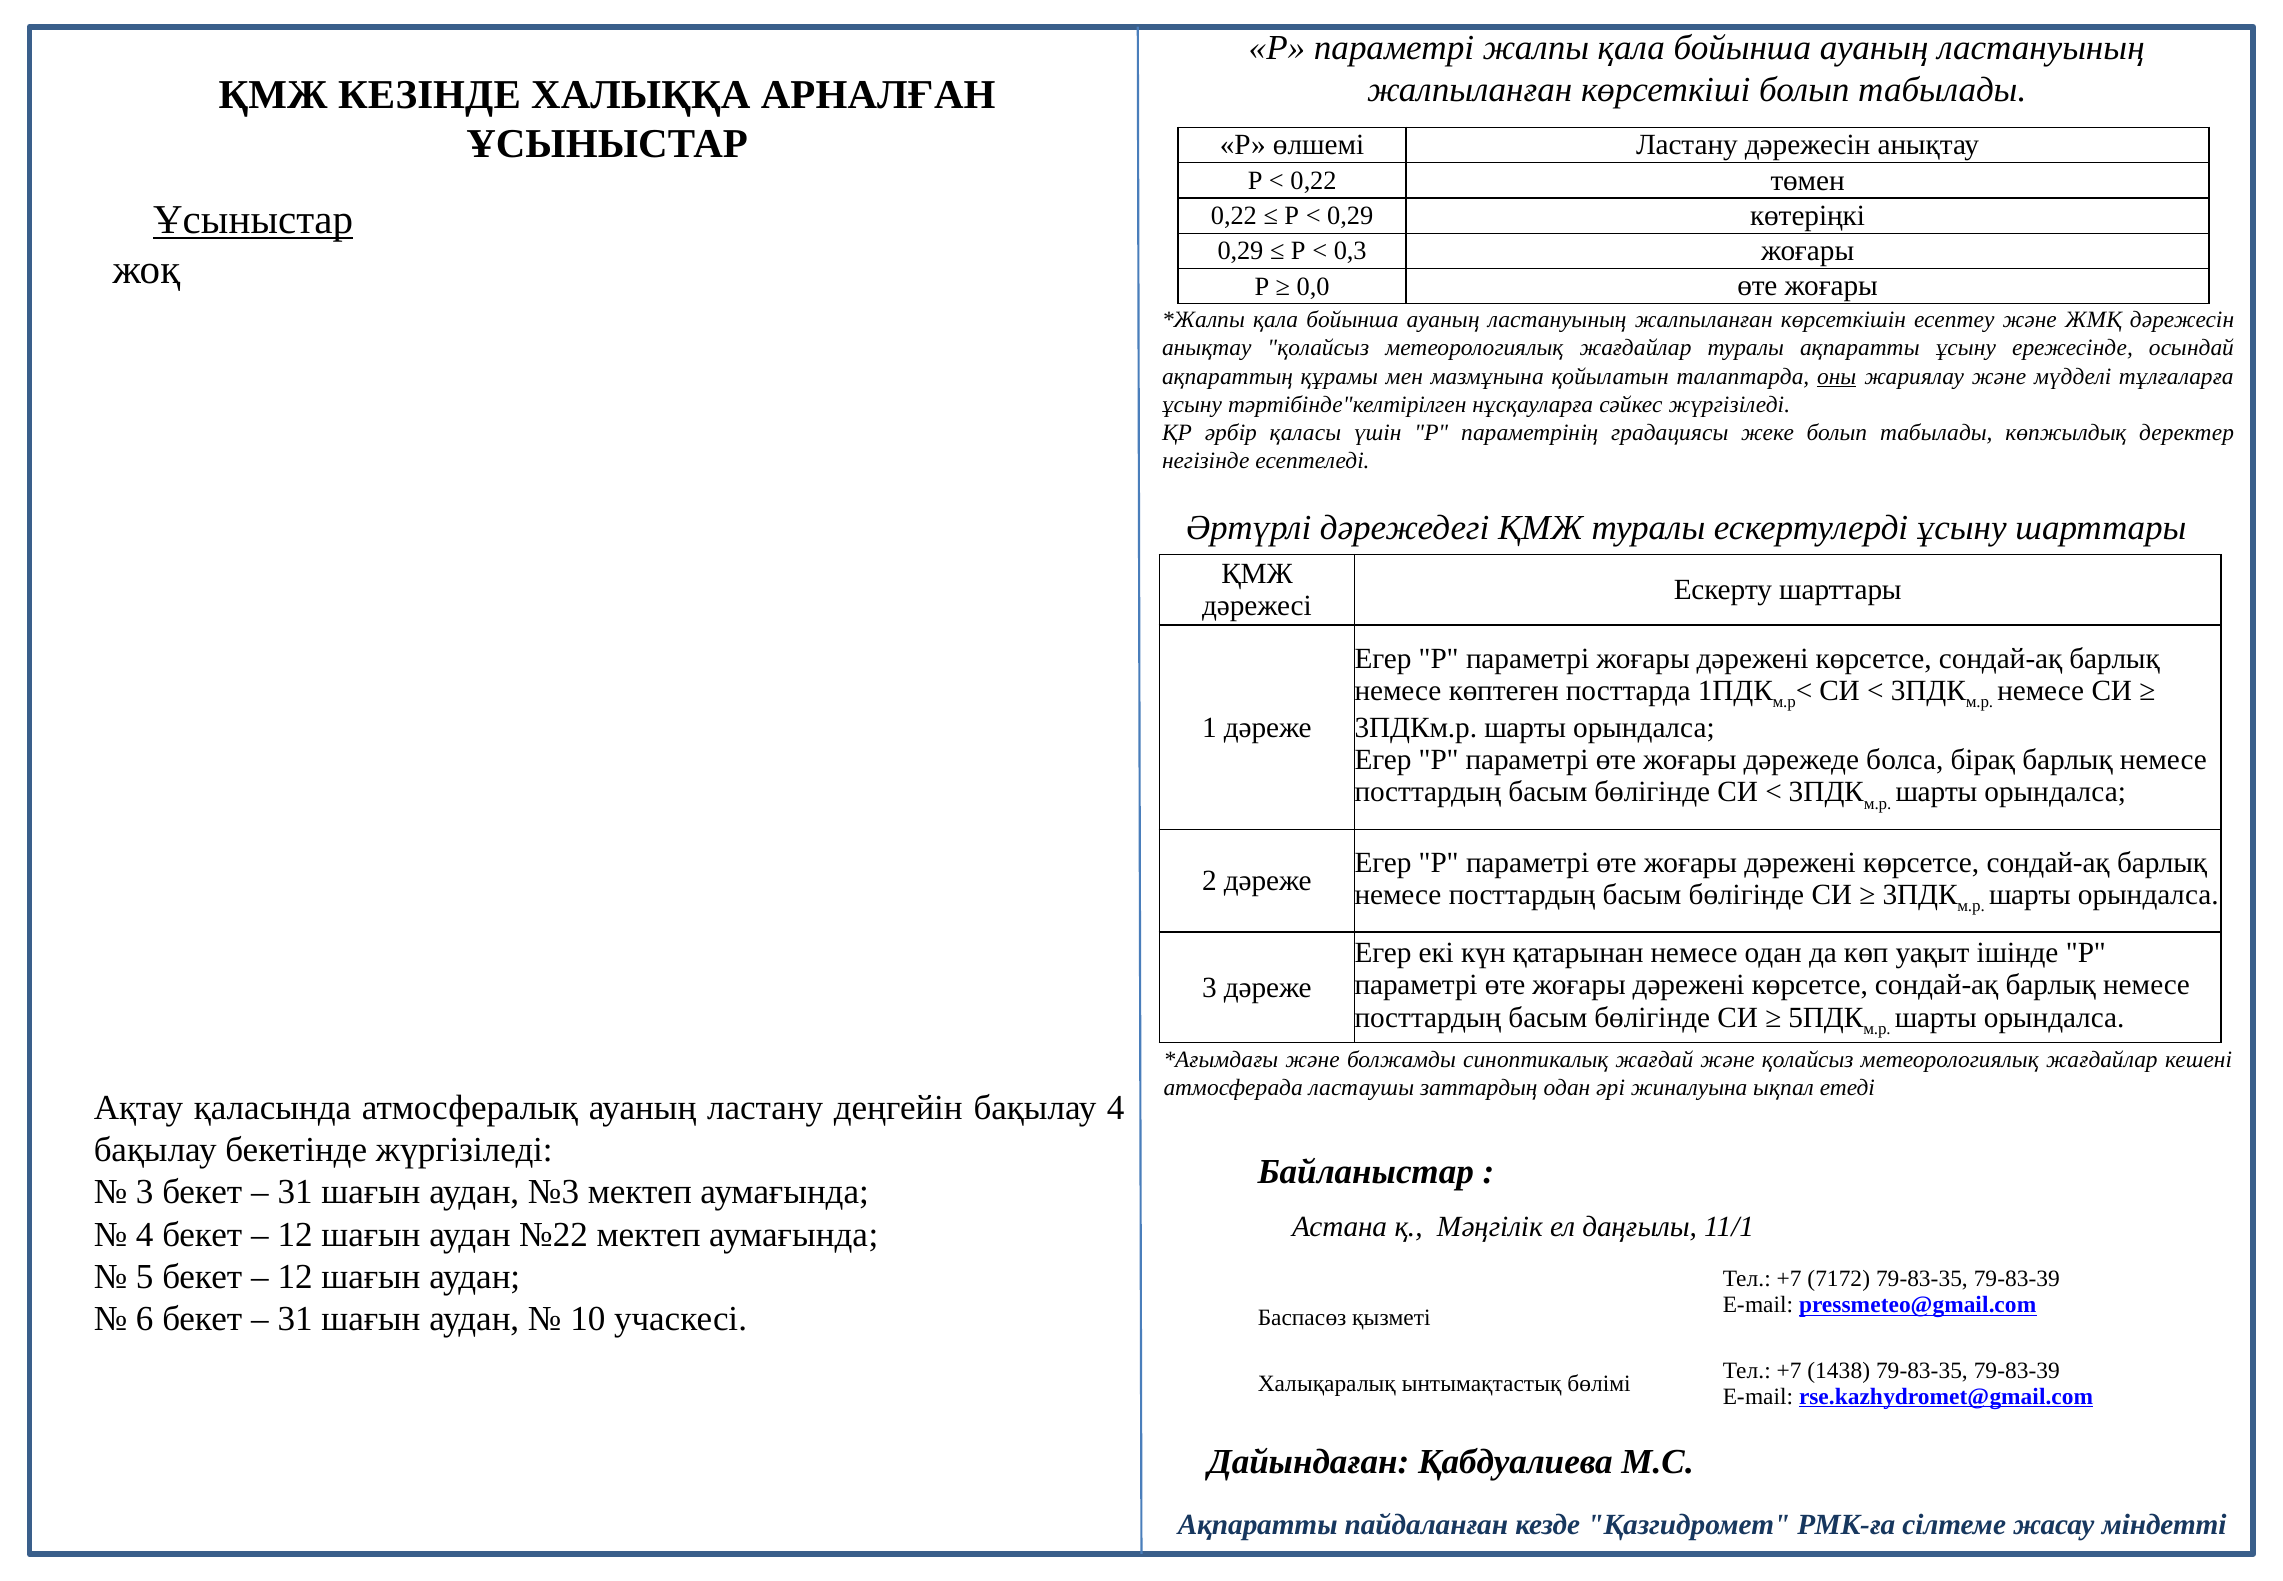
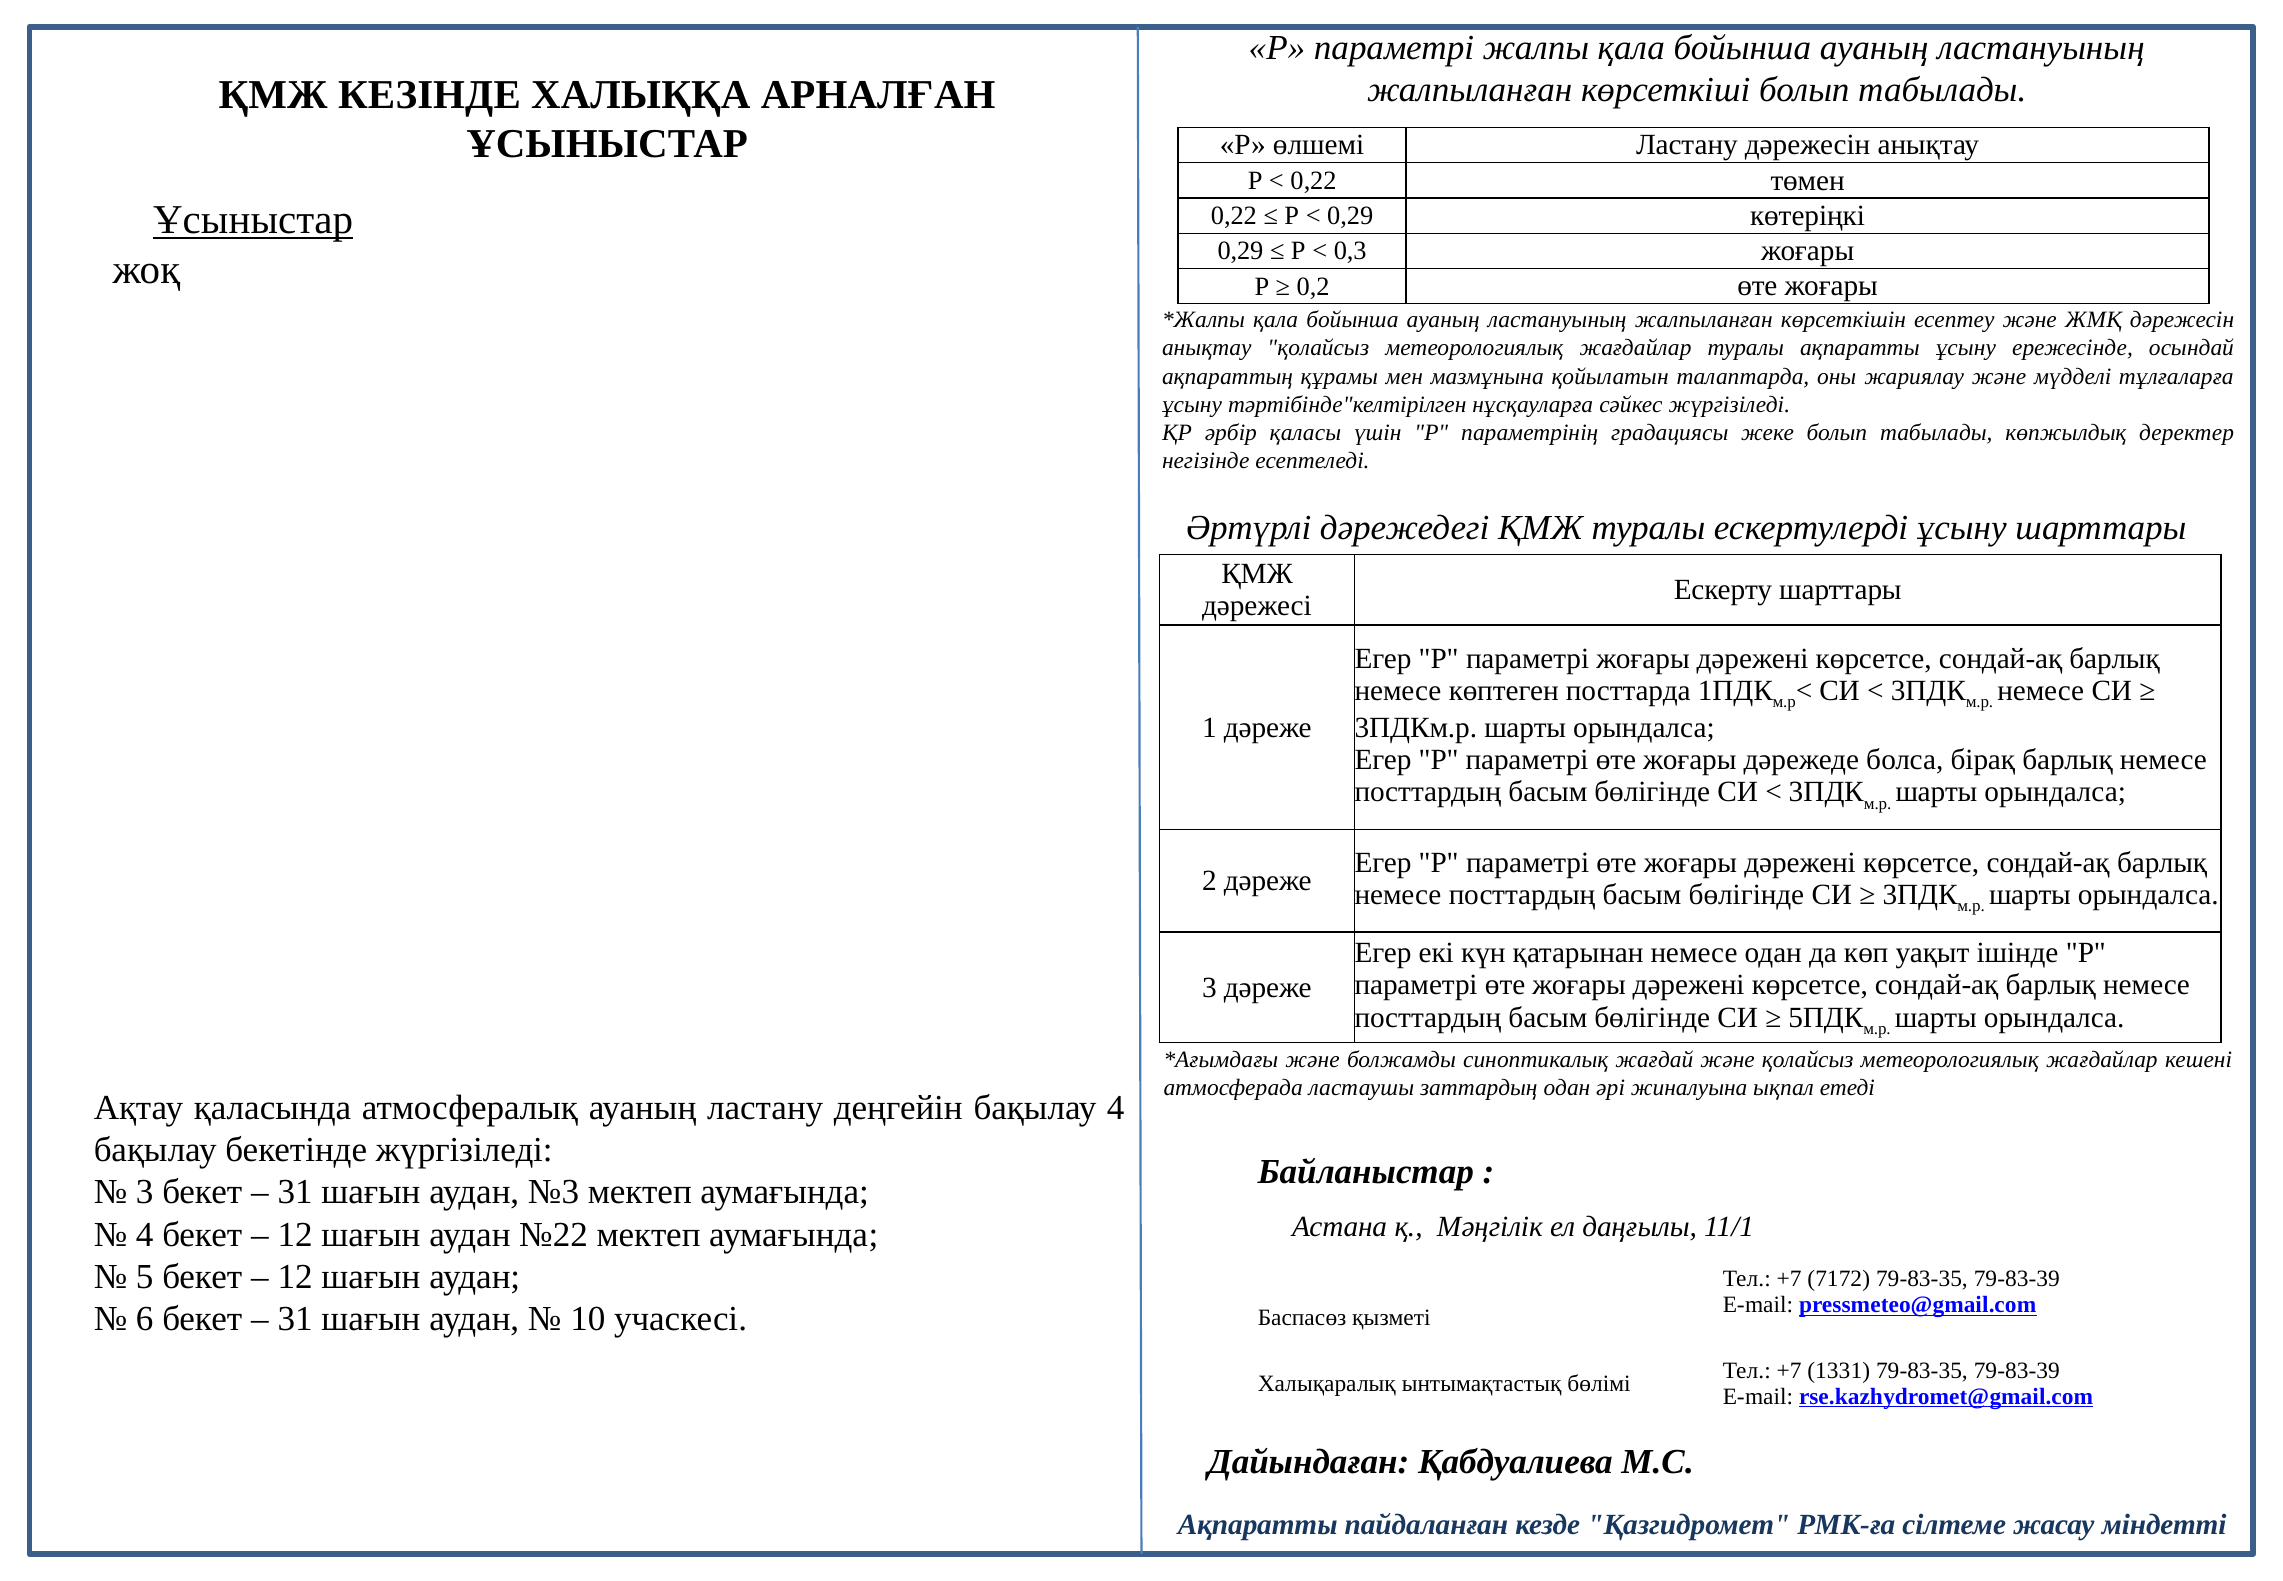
0,0: 0,0 -> 0,2 (1313, 286)
оны underline: present -> none (1837, 376)
1438: 1438 -> 1331 (1839, 1370)
